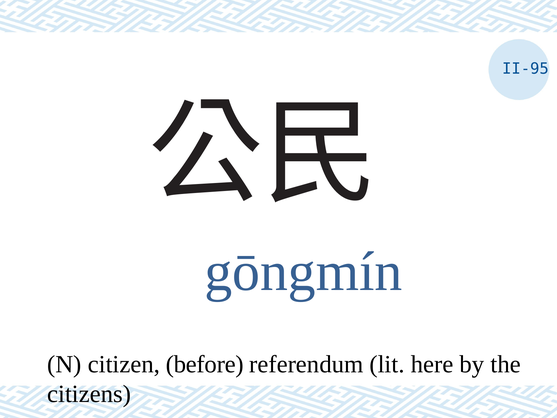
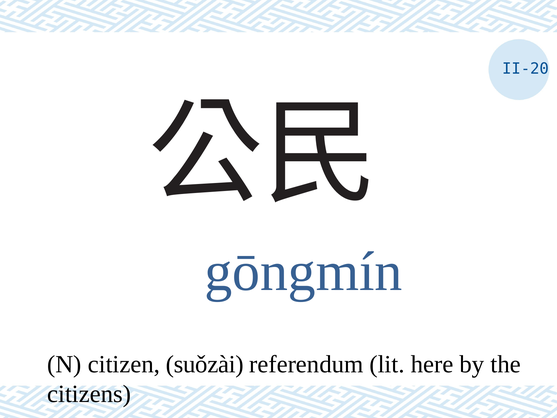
II-95: II-95 -> II-20 (525, 69)
before: before -> suǒzài (205, 364)
